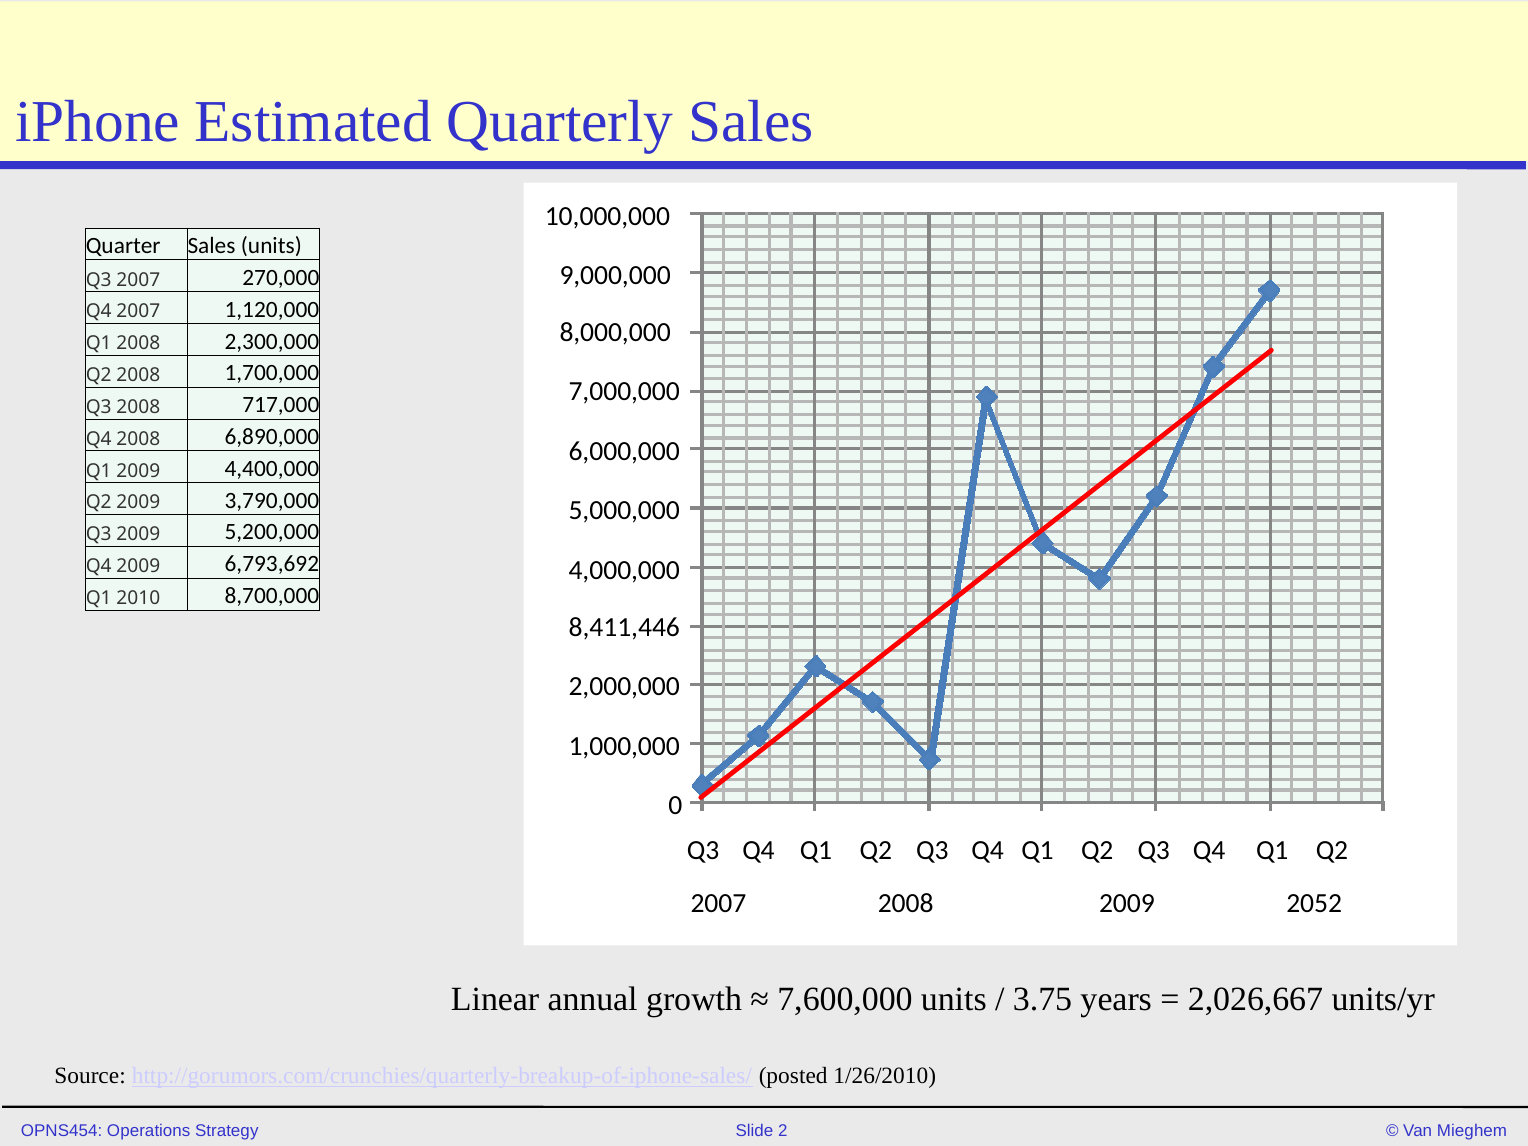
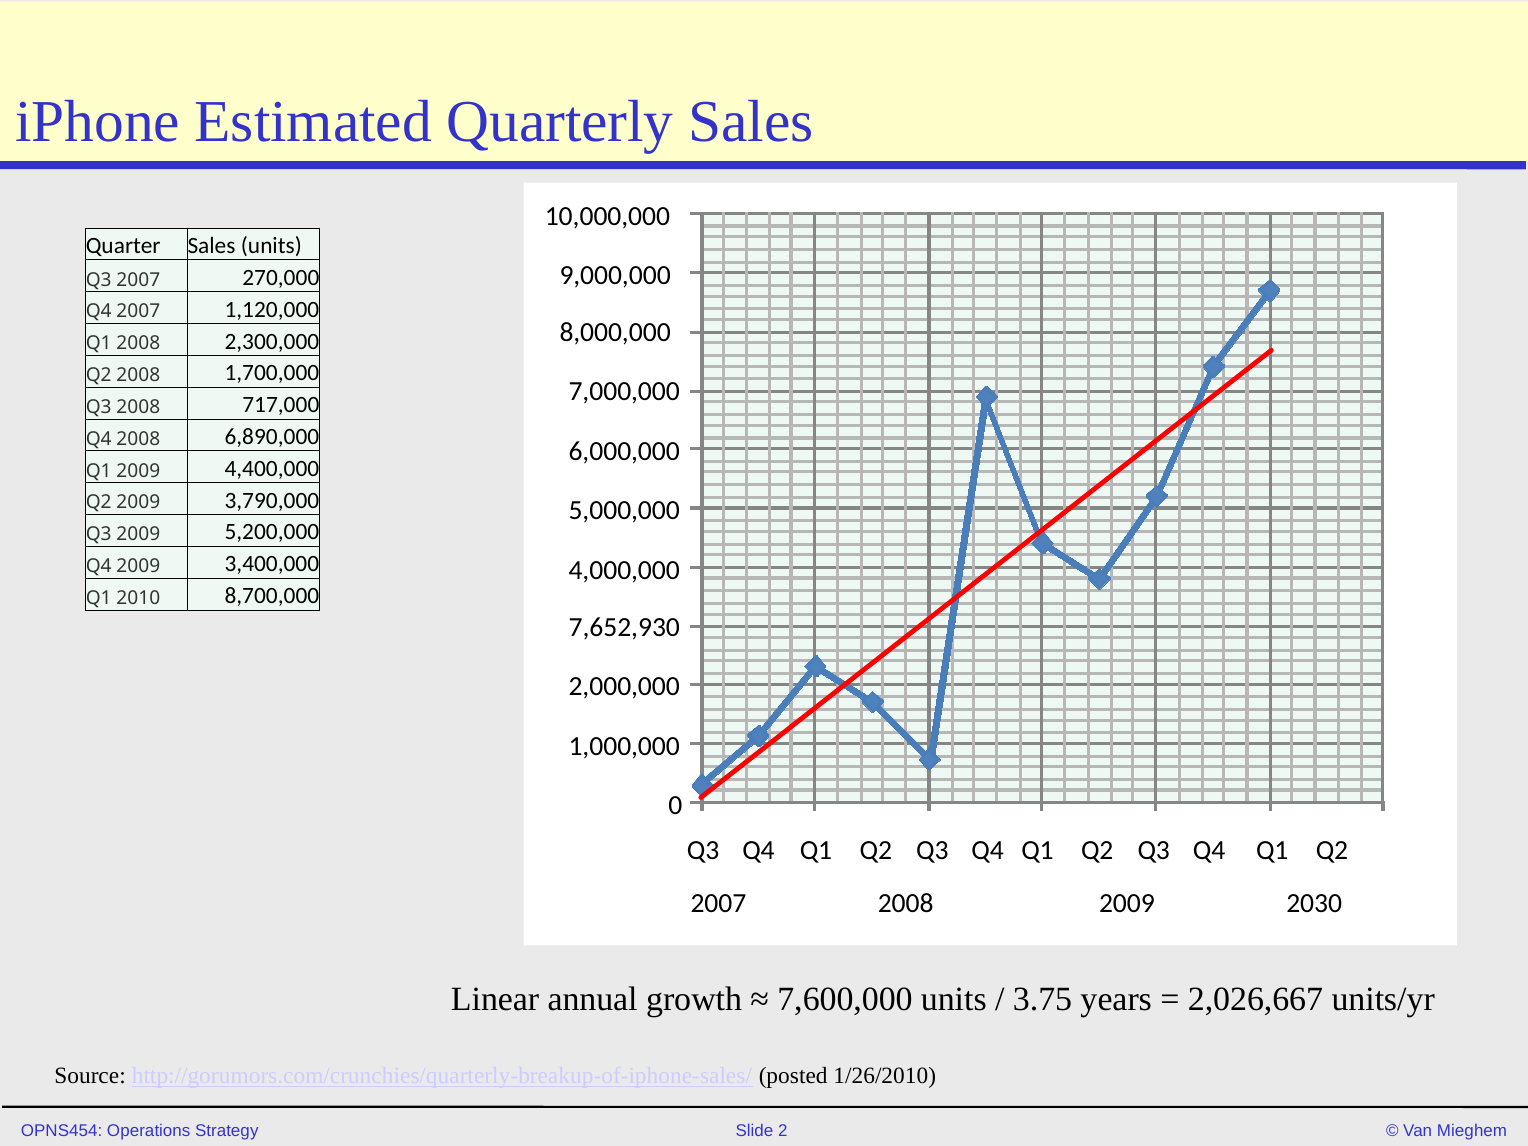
6,793,692: 6,793,692 -> 3,400,000 (272, 564)
8,411,446: 8,411,446 -> 7,652,930 (624, 627)
2052: 2052 -> 2030 (1314, 903)
